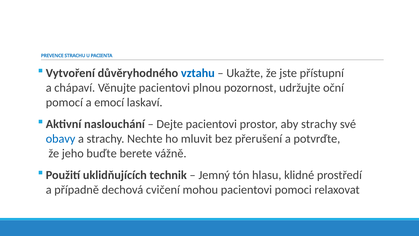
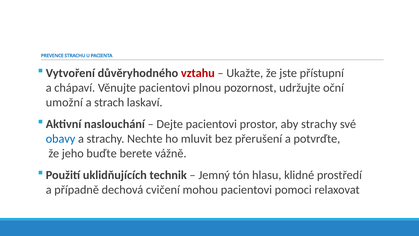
vztahu colour: blue -> red (198, 73)
pomocí: pomocí -> umožní (64, 102)
emocí: emocí -> strach (109, 102)
